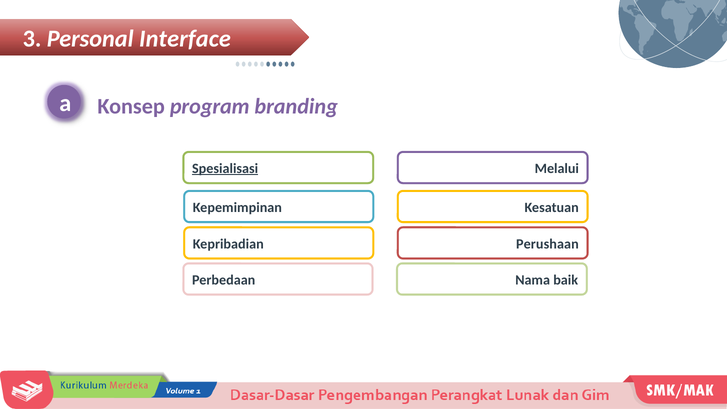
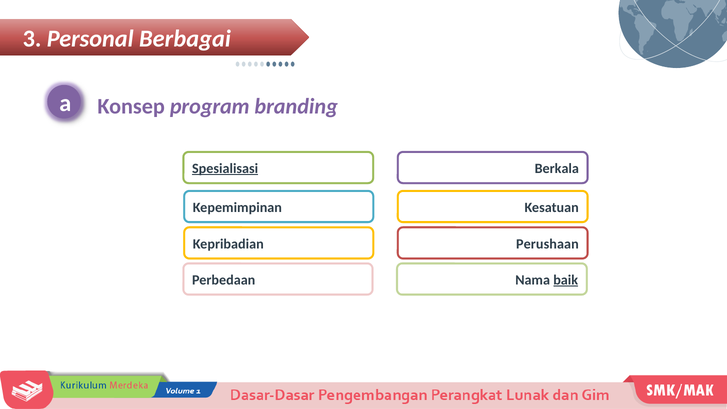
Interface: Interface -> Berbagai (185, 39)
Melalui: Melalui -> Berkala (557, 168)
baik underline: none -> present (566, 280)
